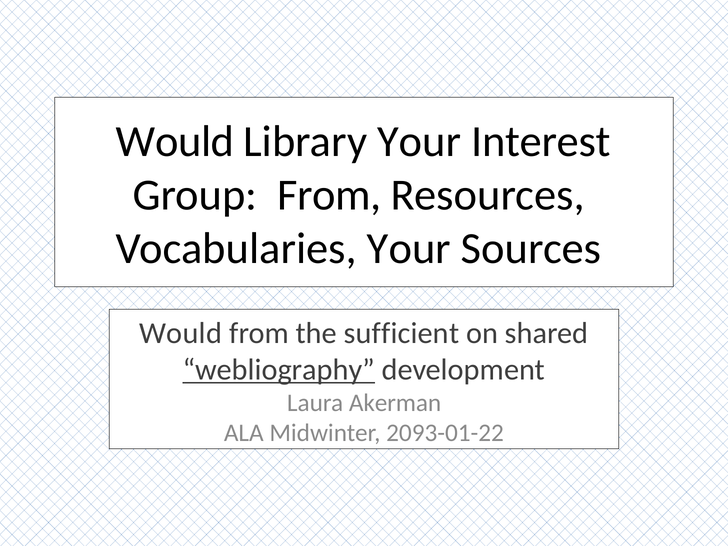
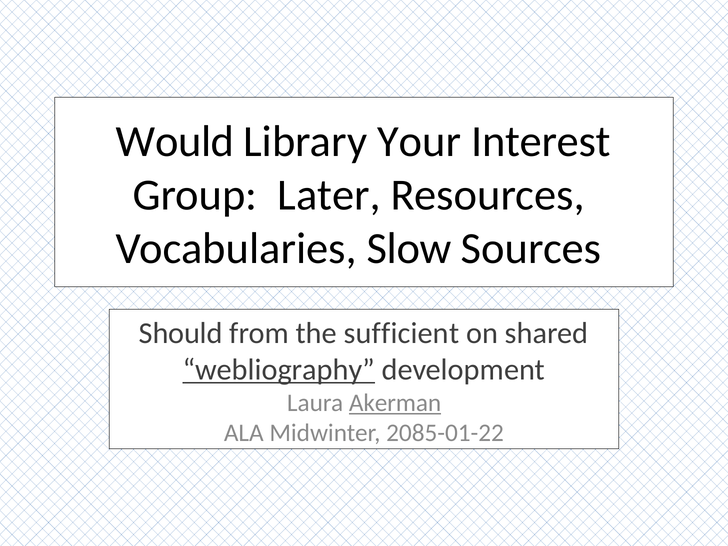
Group From: From -> Later (329, 195)
Vocabularies Your: Your -> Slow (409, 248)
Would: Would -> Should (181, 333)
Akerman underline: none -> present (395, 403)
2093-01-22: 2093-01-22 -> 2085-01-22 (445, 433)
